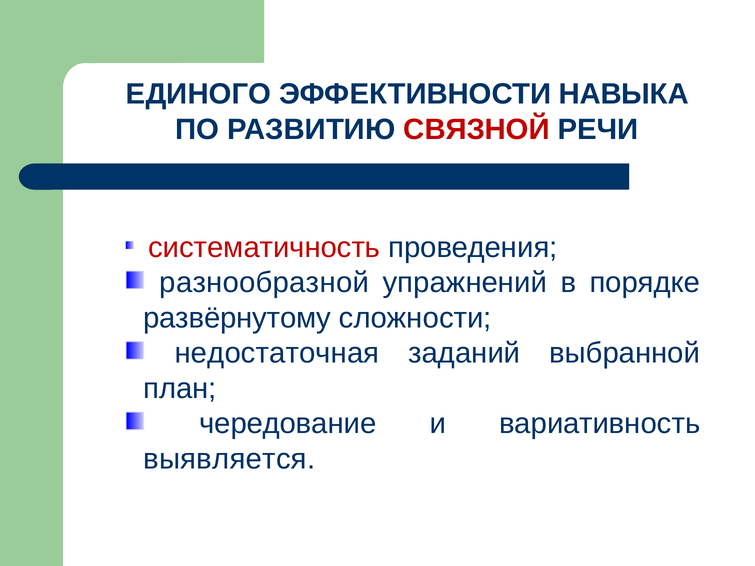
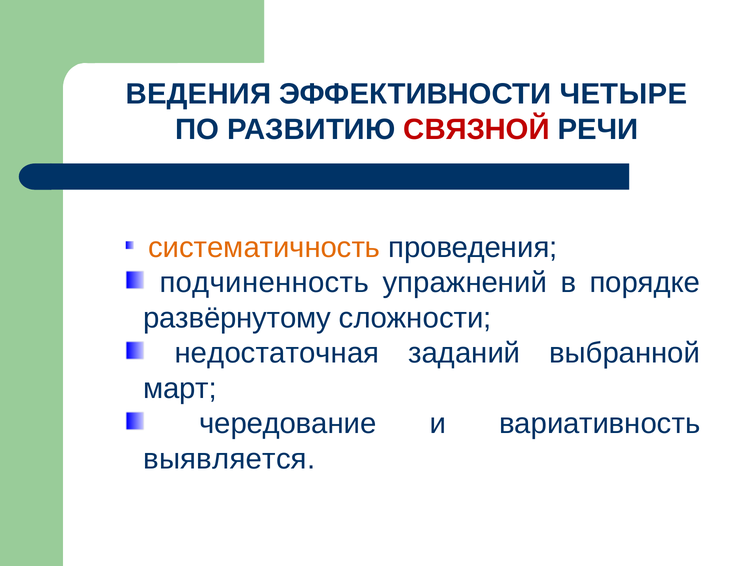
ЕДИНОГО: ЕДИНОГО -> ВЕДЕНИЯ (199, 94)
НАВЫКА: НАВЫКА -> ЧЕТЫРЕ (623, 94)
систематичность colour: red -> orange (264, 248)
разнообразной: разнообразной -> подчиненность (264, 283)
план: план -> март (180, 389)
